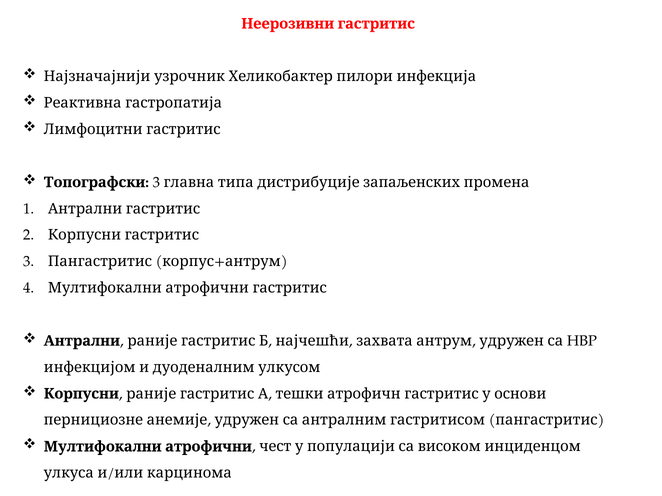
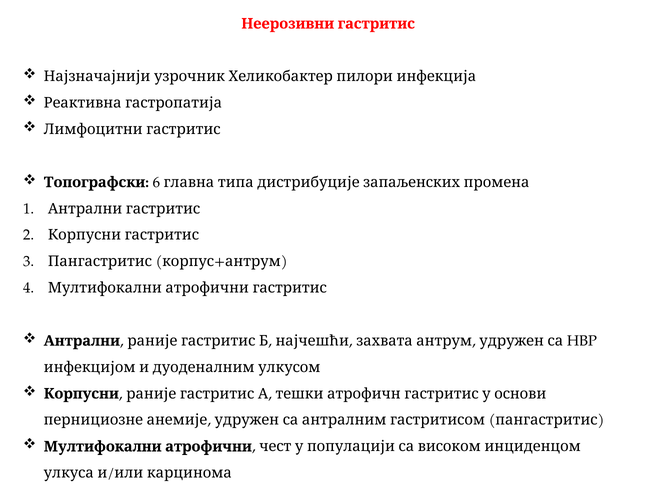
Топографски 3: 3 -> 6 (156, 182)
